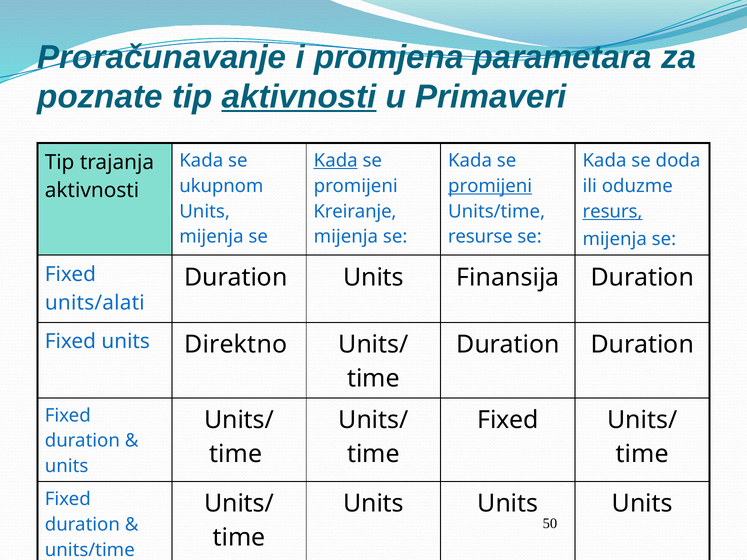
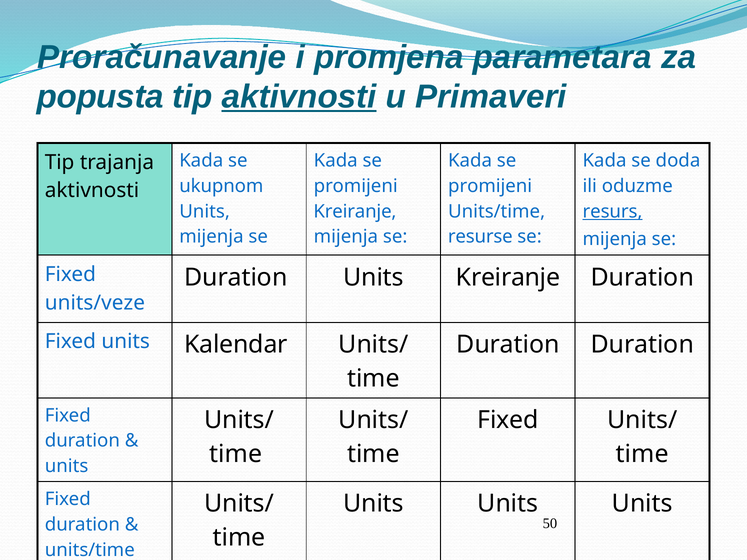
poznate: poznate -> popusta (100, 97)
Kada underline: present -> none (336, 161)
promijeni underline: present -> none (490, 186)
Units Finansija: Finansija -> Kreiranje (508, 277)
units/alati: units/alati -> units/veze (95, 303)
Direktno: Direktno -> Kalendar (236, 345)
